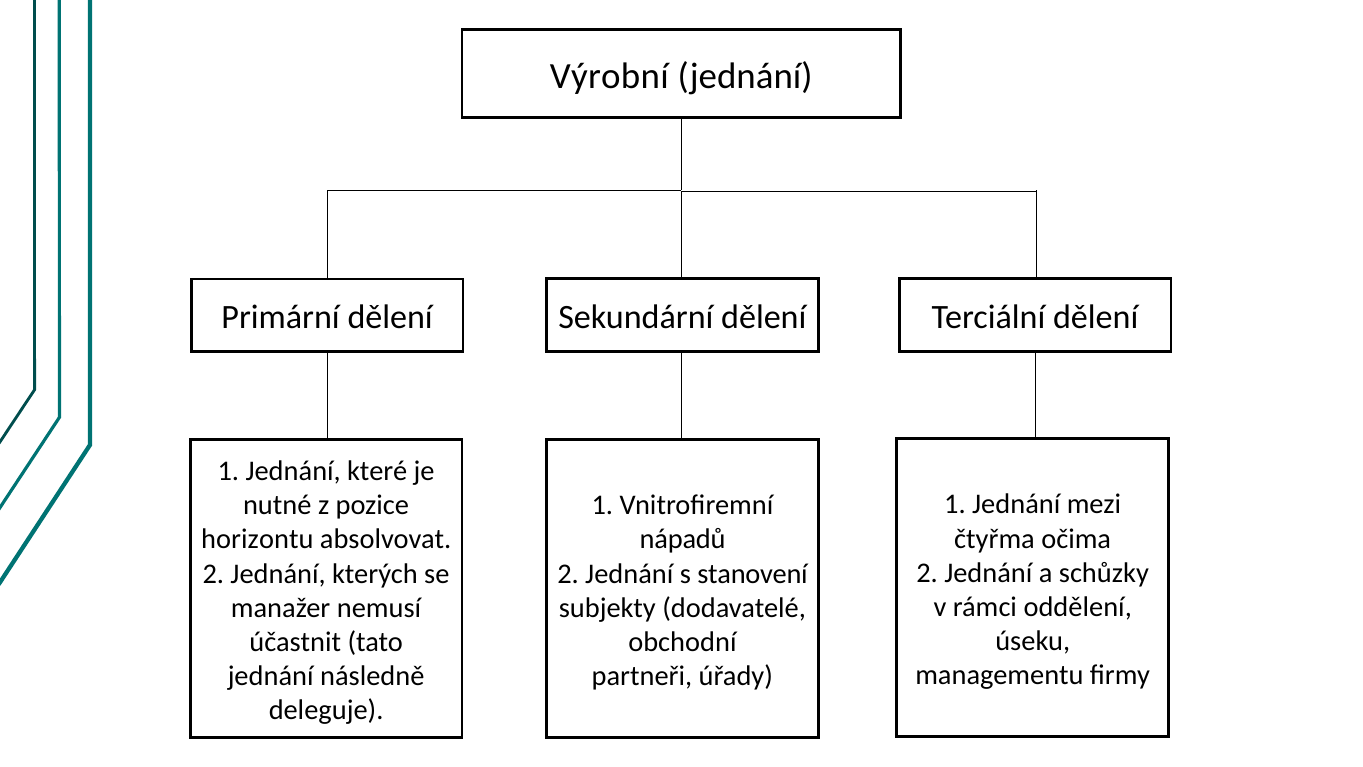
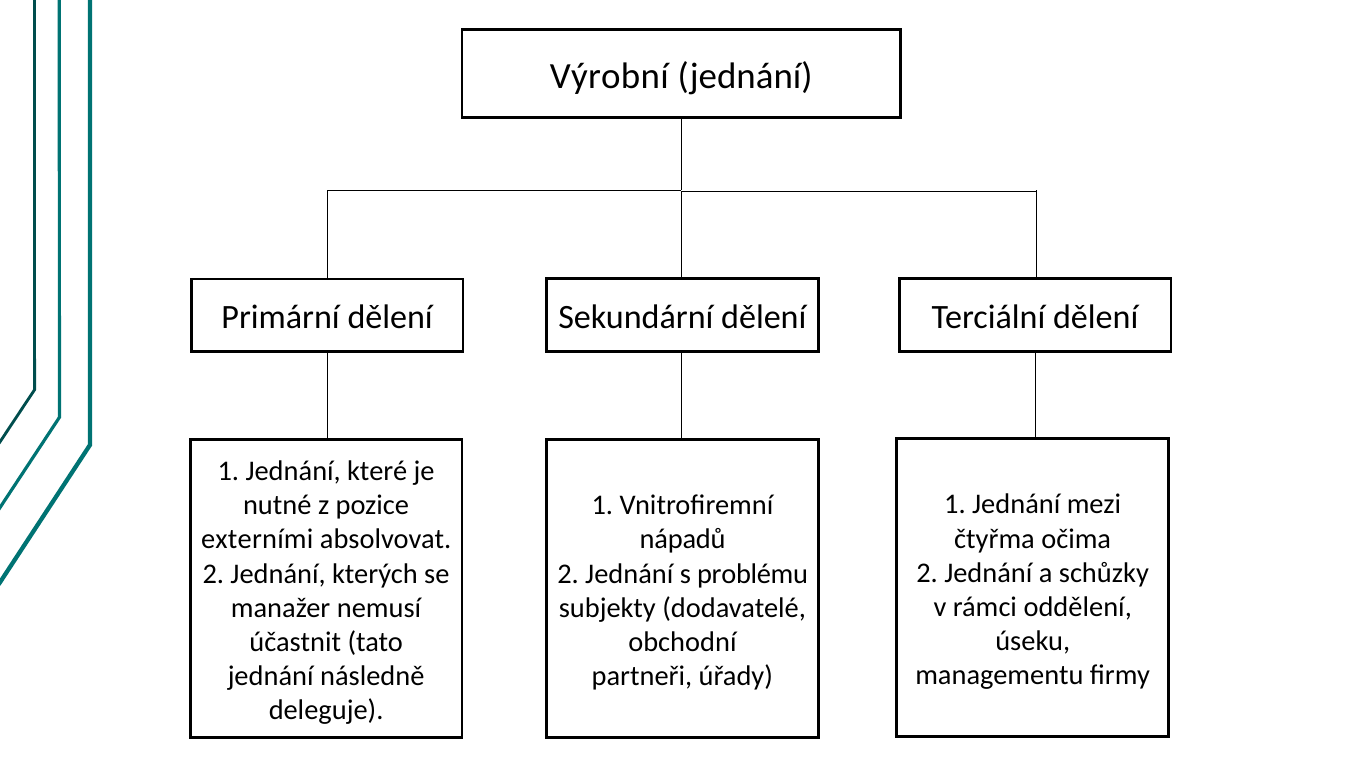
horizontu: horizontu -> externími (257, 540)
stanovení: stanovení -> problému (753, 574)
